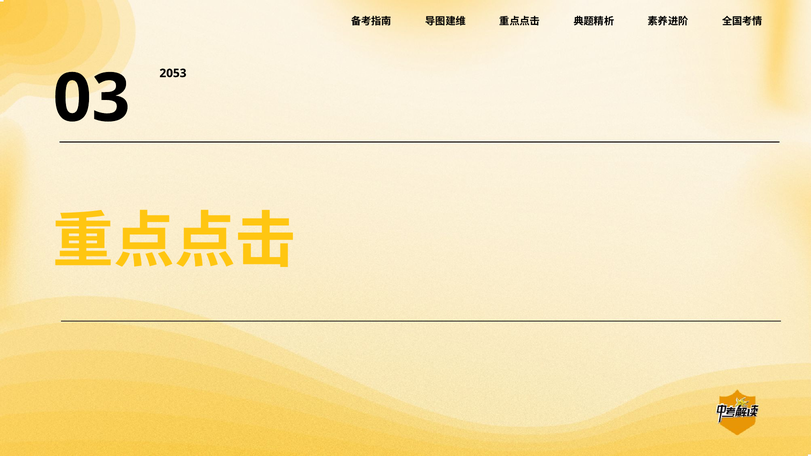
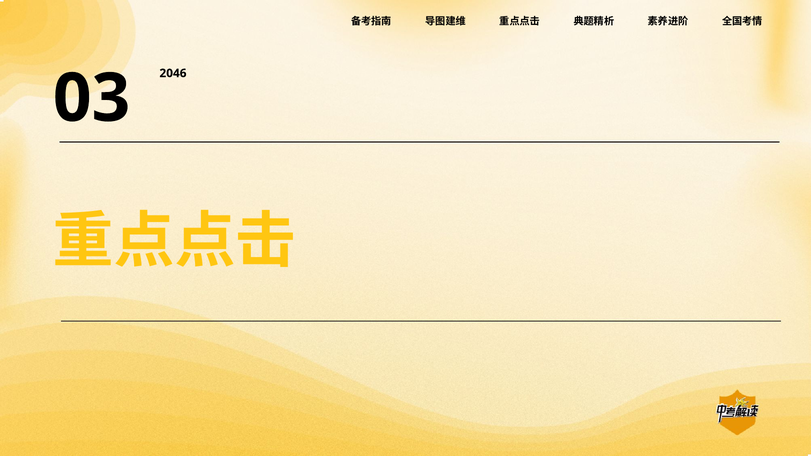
2053: 2053 -> 2046 (173, 73)
